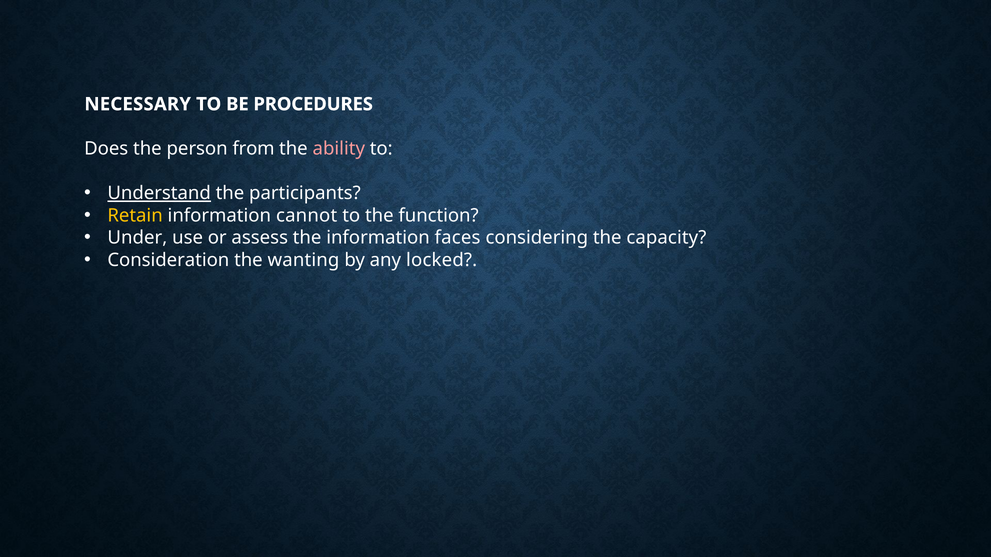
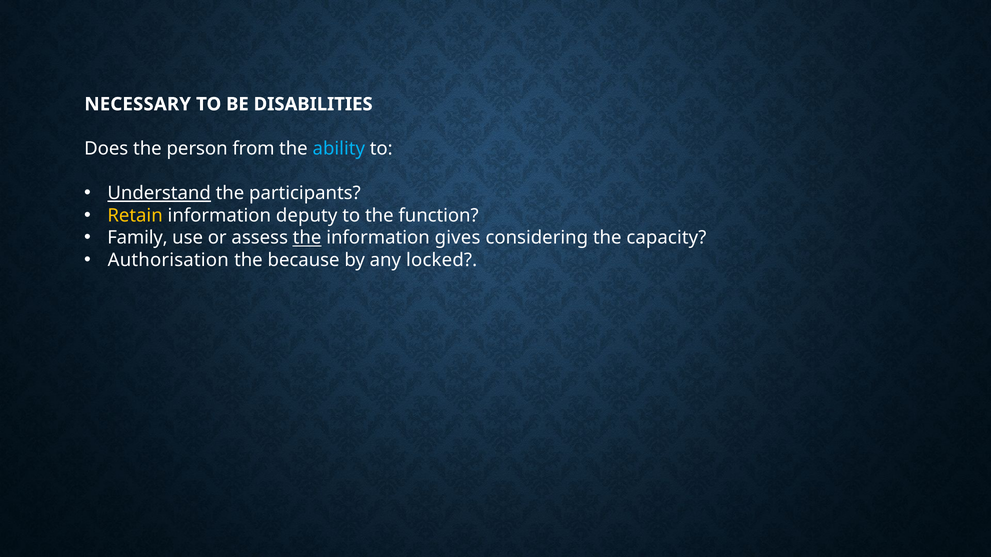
PROCEDURES: PROCEDURES -> DISABILITIES (313, 104)
ability colour: pink -> light blue (339, 149)
cannot: cannot -> deputy (307, 216)
Under: Under -> Family (137, 238)
the underline: none -> present (307, 238)
faces: faces -> gives (458, 238)
Consideration: Consideration -> Authorisation (168, 260)
wanting: wanting -> because (304, 260)
